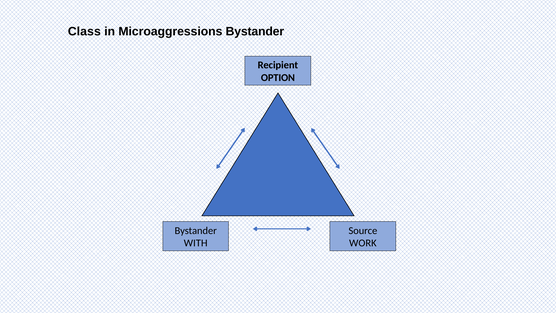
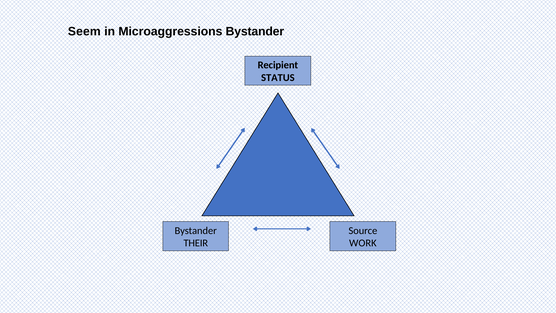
Class: Class -> Seem (84, 31)
OPTION: OPTION -> STATUS (278, 78)
WITH: WITH -> THEIR (196, 243)
